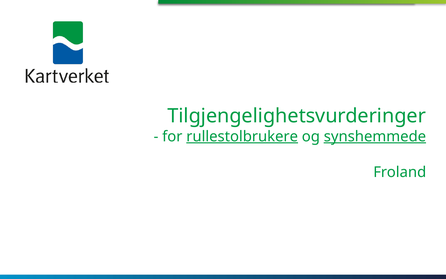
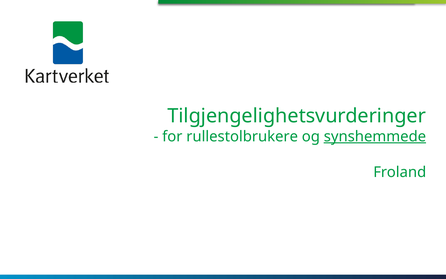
rullestolbrukere underline: present -> none (242, 136)
